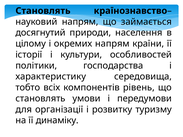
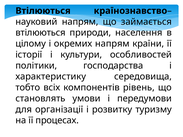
Становлять: Становлять -> Втілюються (43, 11)
досягнутий: досягнутий -> втілюються (40, 33)
динаміку: динаміку -> процесах (57, 121)
